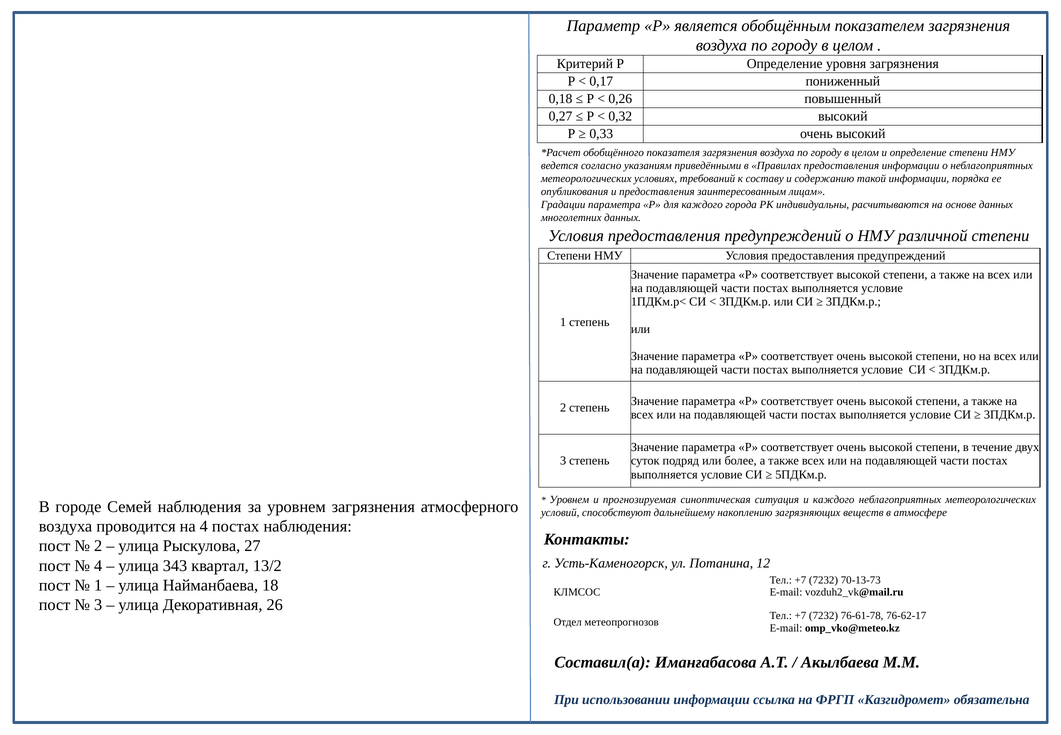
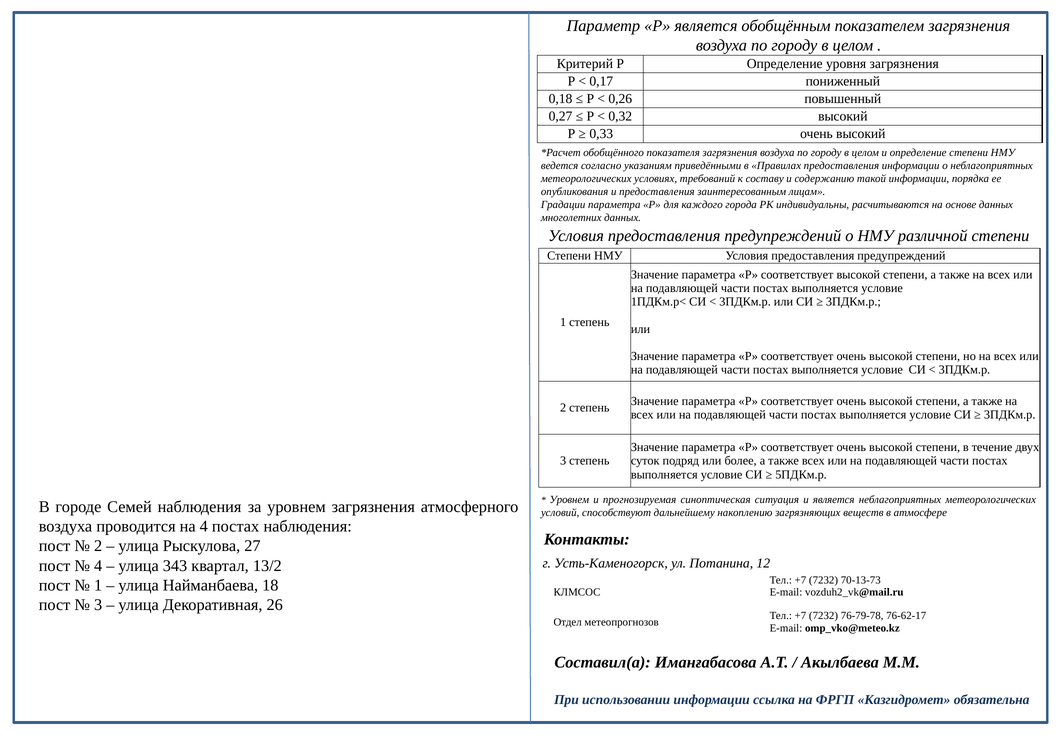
и каждого: каждого -> является (834, 499)
76-61-78: 76-61-78 -> 76-79-78 (862, 615)
